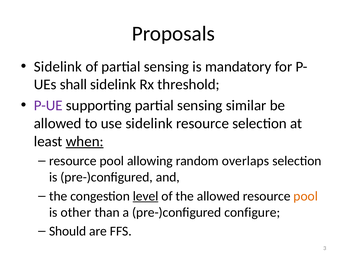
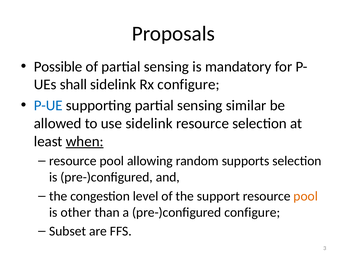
Sidelink: Sidelink -> Possible (58, 67)
Rx threshold: threshold -> configure (189, 85)
P-UE colour: purple -> blue (48, 106)
overlaps: overlaps -> supports (246, 161)
level underline: present -> none (146, 196)
the allowed: allowed -> support (218, 196)
Should: Should -> Subset (68, 231)
